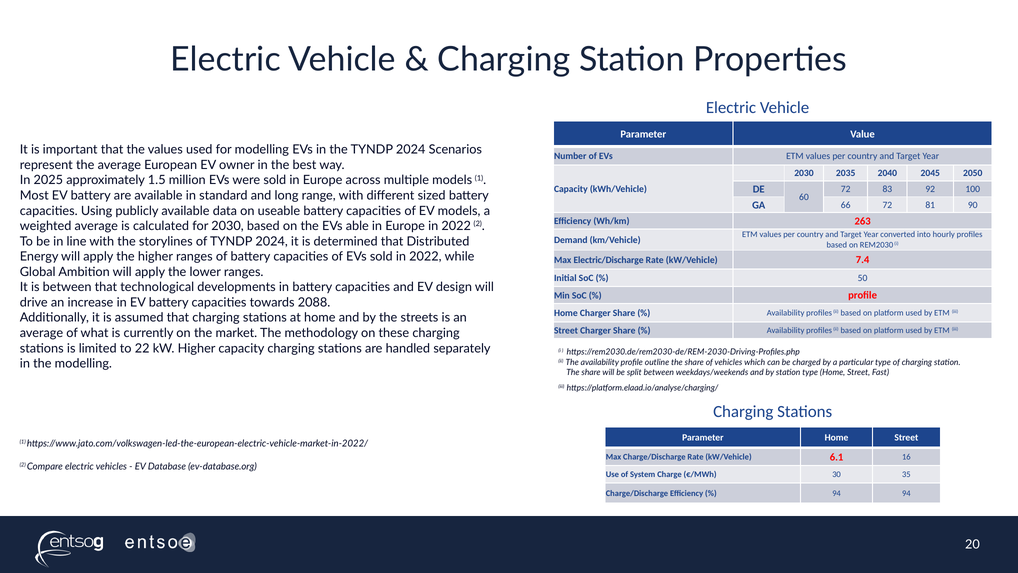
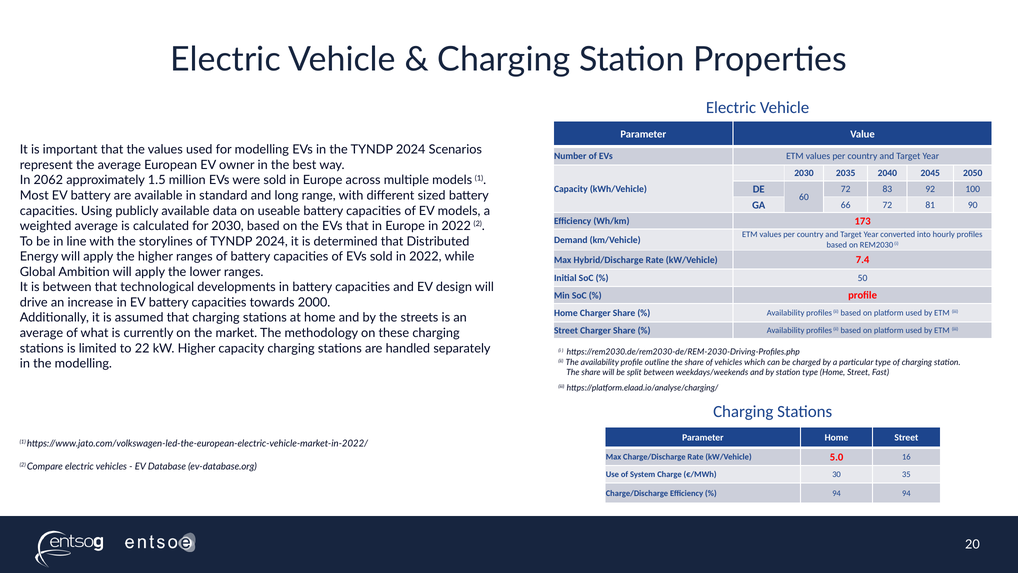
2025: 2025 -> 2062 (48, 180)
263: 263 -> 173 (863, 221)
EVs able: able -> that (357, 226)
Electric/Discharge: Electric/Discharge -> Hybrid/Discharge (609, 260)
2088: 2088 -> 2000 (314, 302)
6.1: 6.1 -> 5.0 (837, 457)
